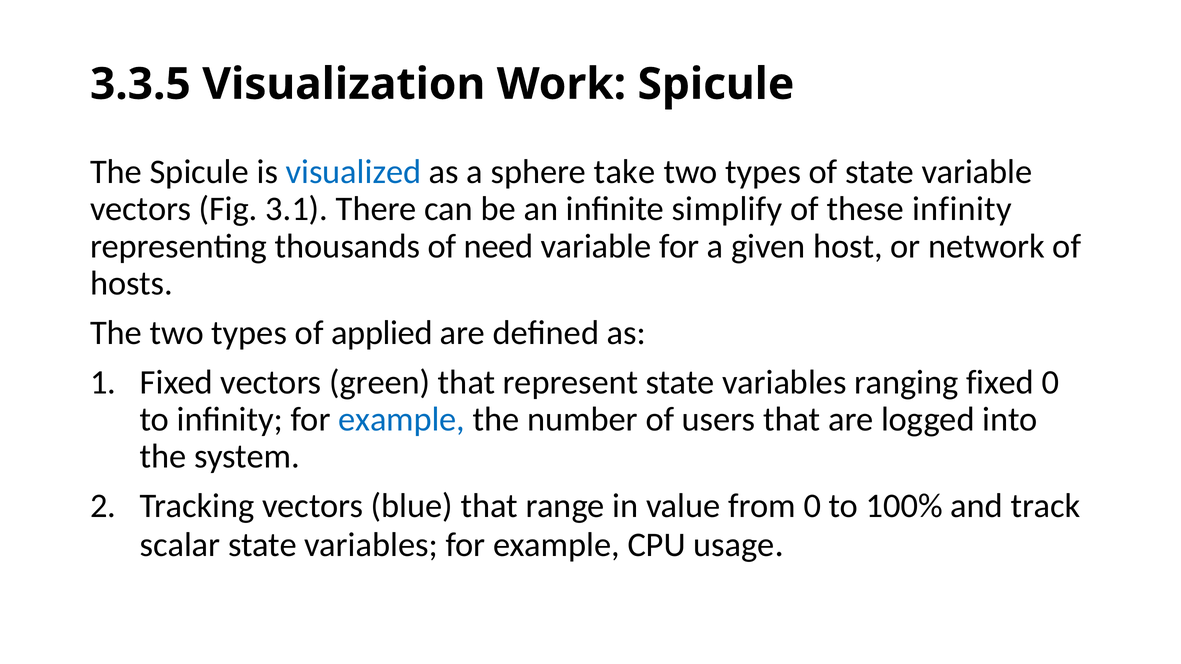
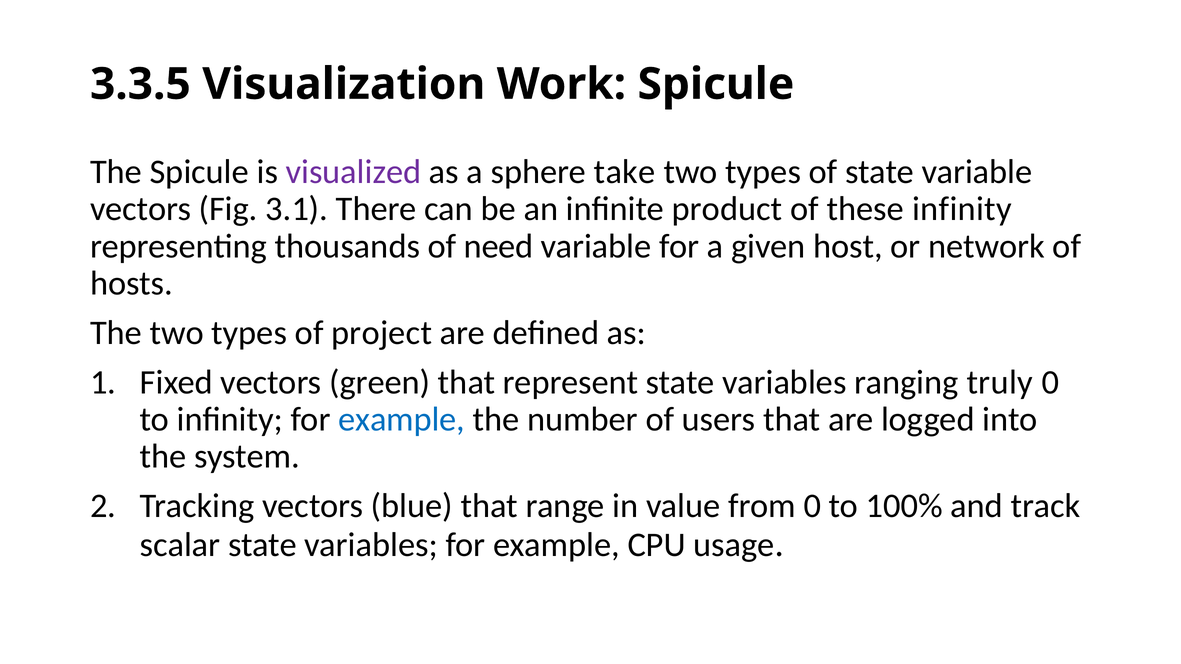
visualized colour: blue -> purple (354, 172)
simplify: simplify -> product (727, 209)
applied: applied -> project (382, 333)
ranging fixed: fixed -> truly (1000, 382)
